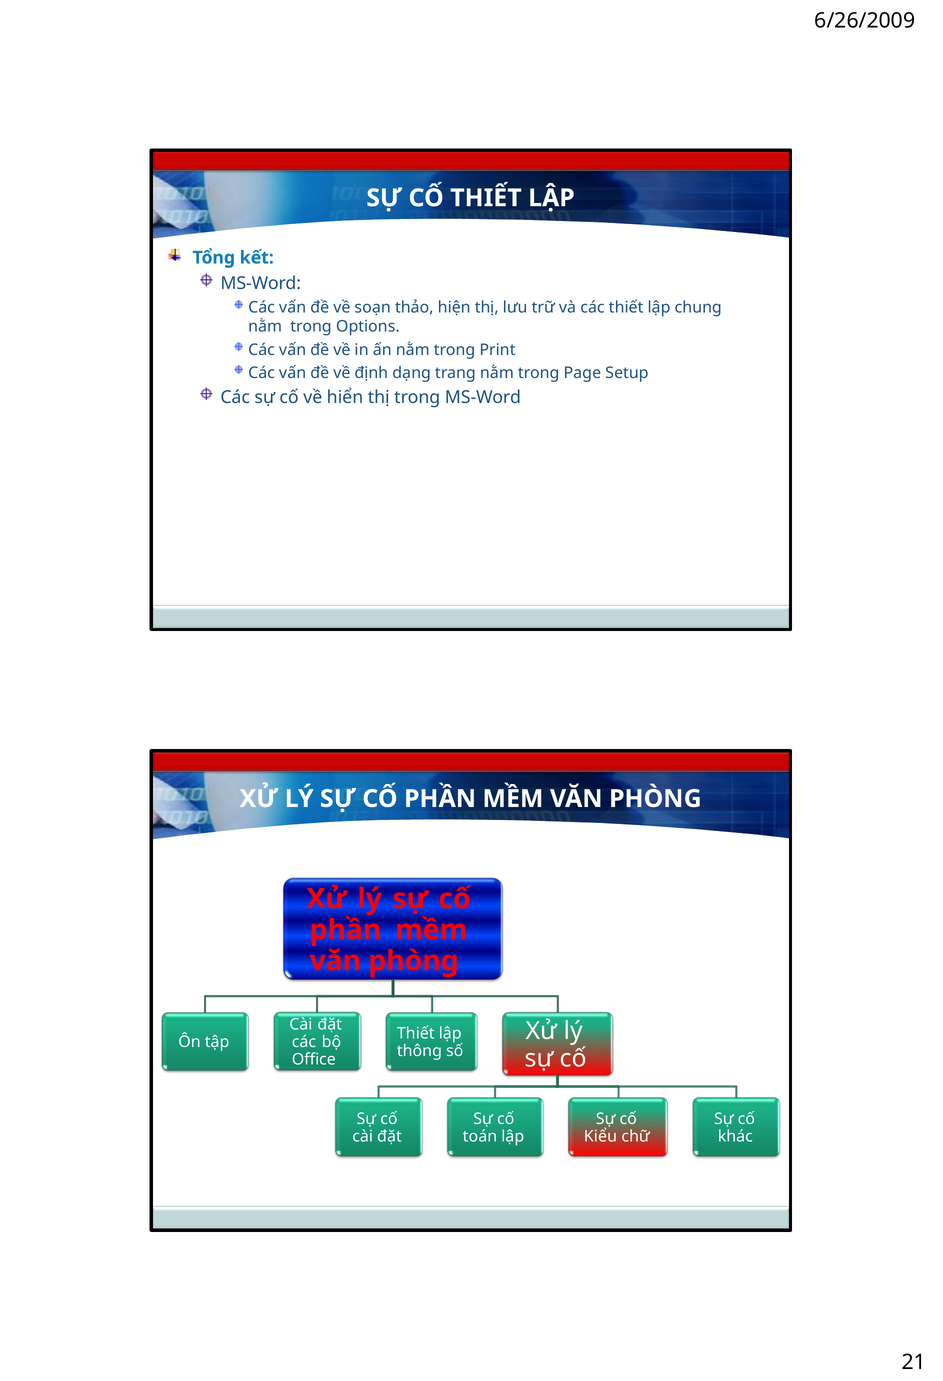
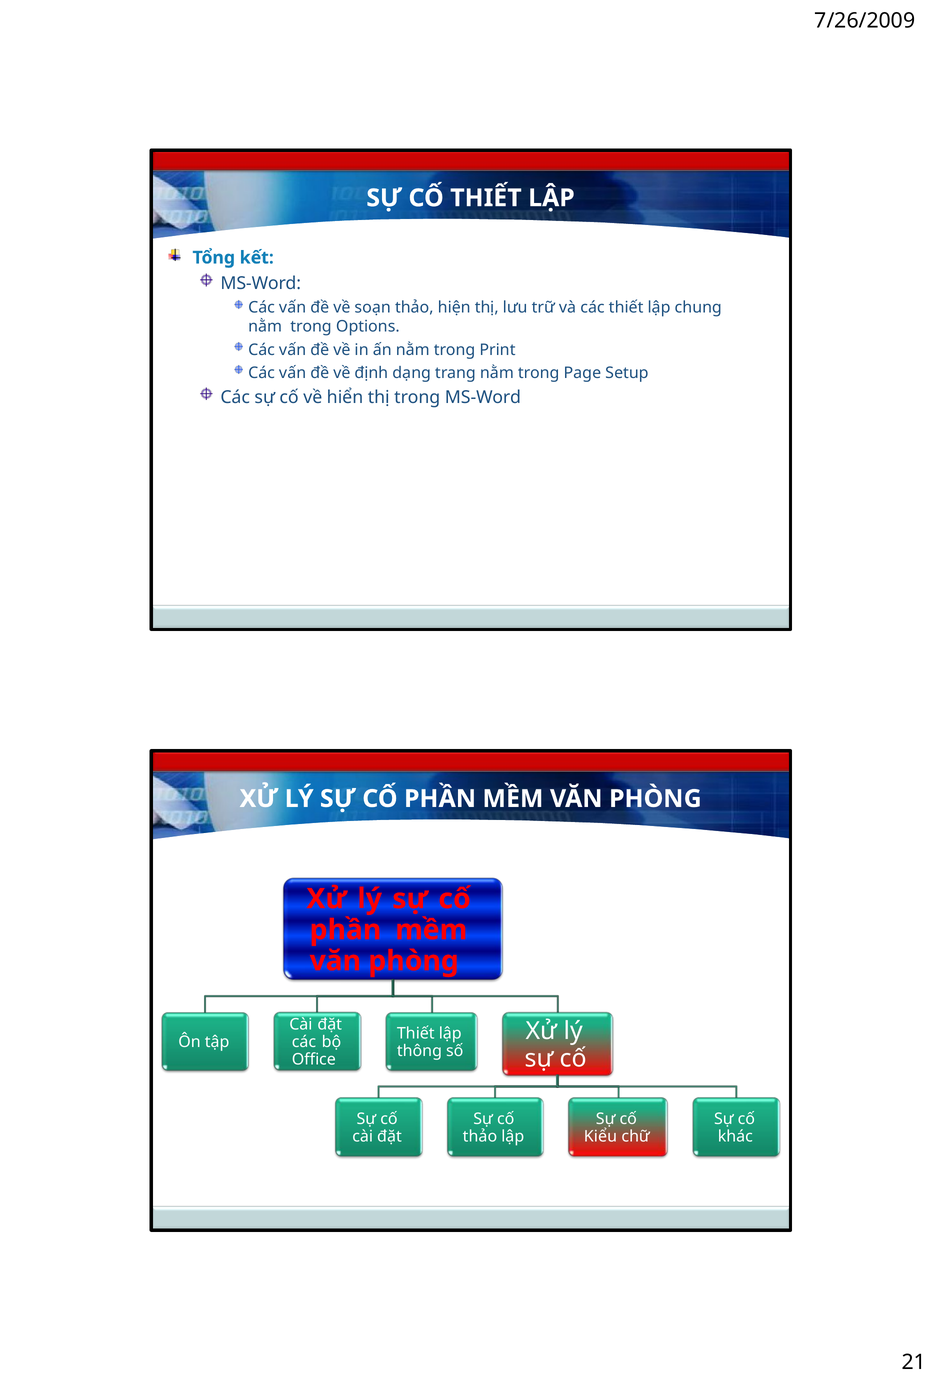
6/26/2009: 6/26/2009 -> 7/26/2009 (865, 21)
toán: toán -> thảo (480, 1136)
